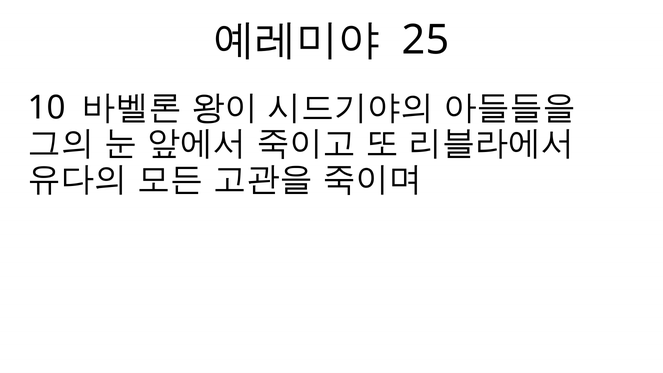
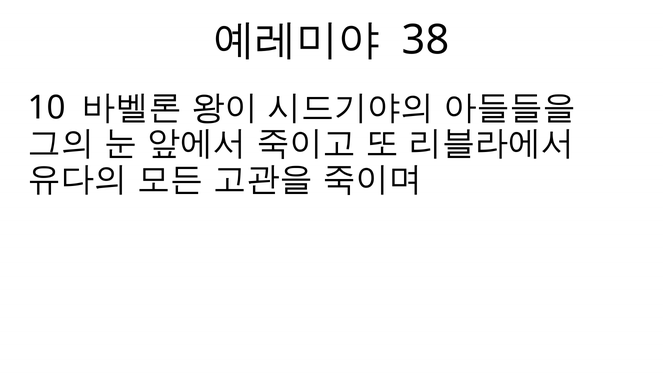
25: 25 -> 38 (426, 40)
